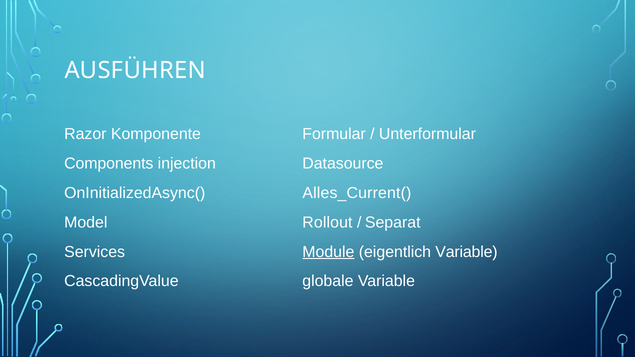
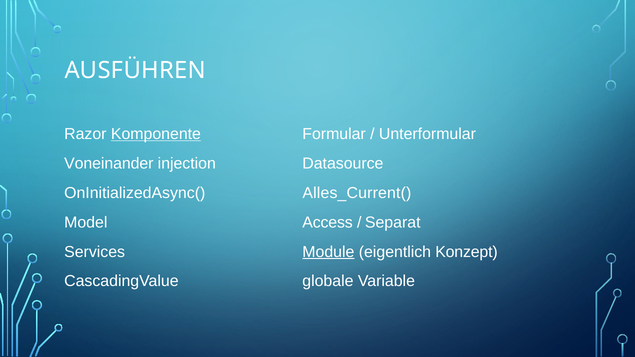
Komponente underline: none -> present (156, 134)
Components: Components -> Voneinander (109, 163)
Rollout: Rollout -> Access (328, 222)
eigentlich Variable: Variable -> Konzept (466, 252)
